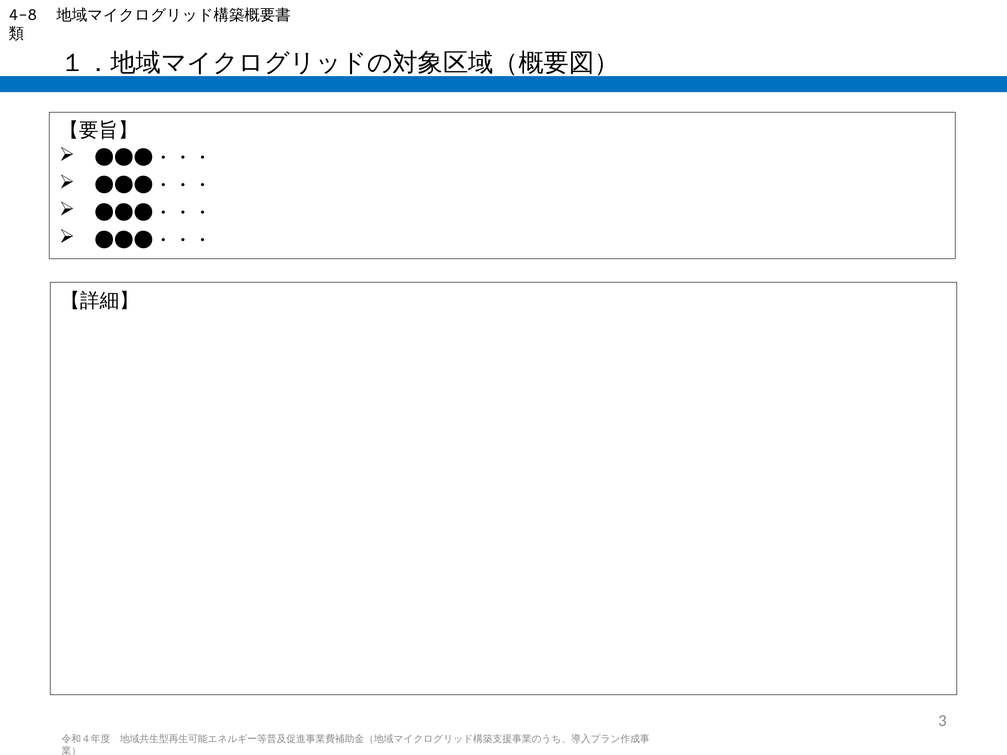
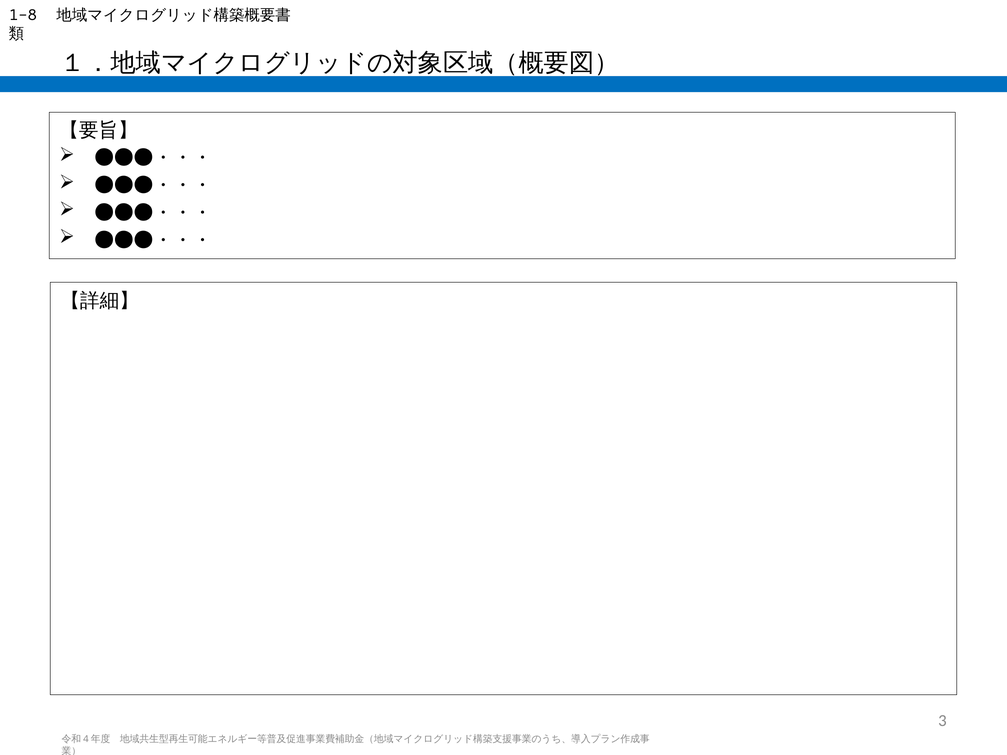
4-8: 4-8 -> 1-8 (23, 15)
